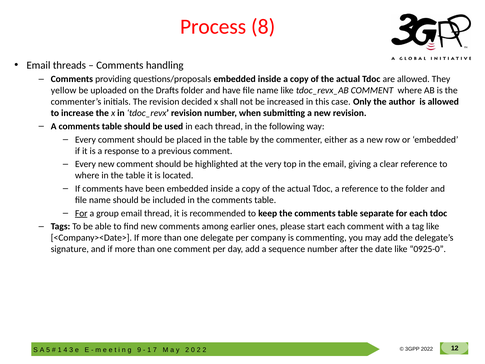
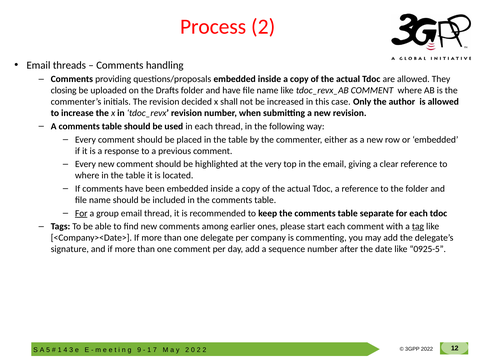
Process 8: 8 -> 2 (263, 27)
yellow: yellow -> closing (64, 90)
tag underline: none -> present (418, 226)
0925-0: 0925-0 -> 0925-5 (428, 249)
